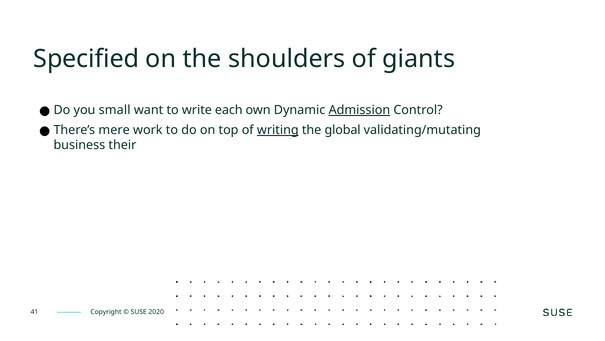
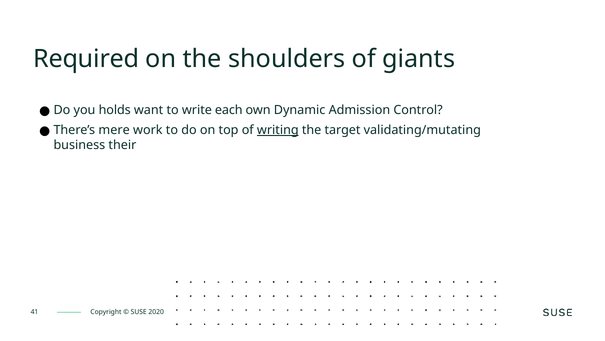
Specified: Specified -> Required (86, 59)
small: small -> holds (115, 110)
Admission underline: present -> none (359, 110)
global: global -> target (343, 130)
